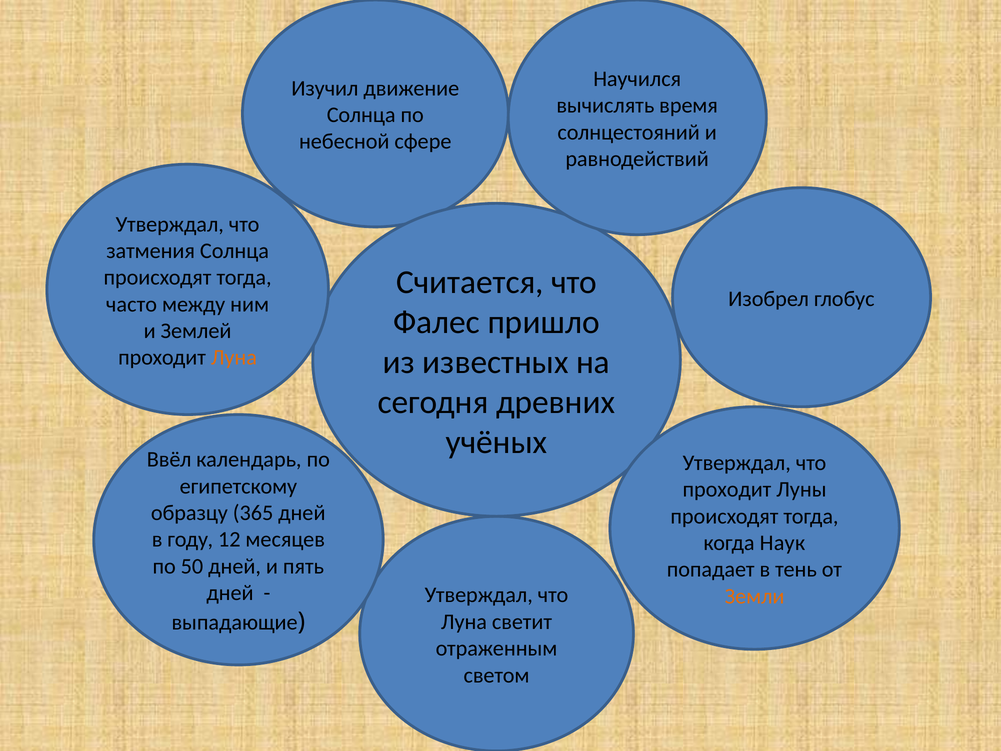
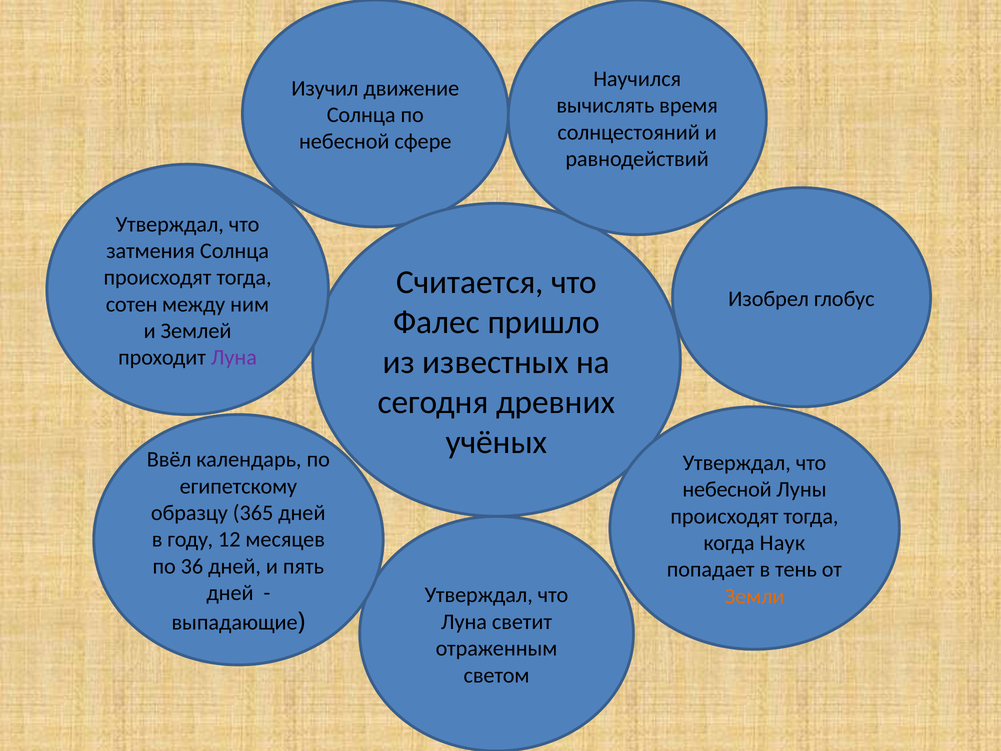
часто: часто -> сотен (132, 304)
Луна colour: orange -> purple (234, 358)
проходит: проходит -> небесной (727, 489)
50: 50 -> 36 (192, 566)
